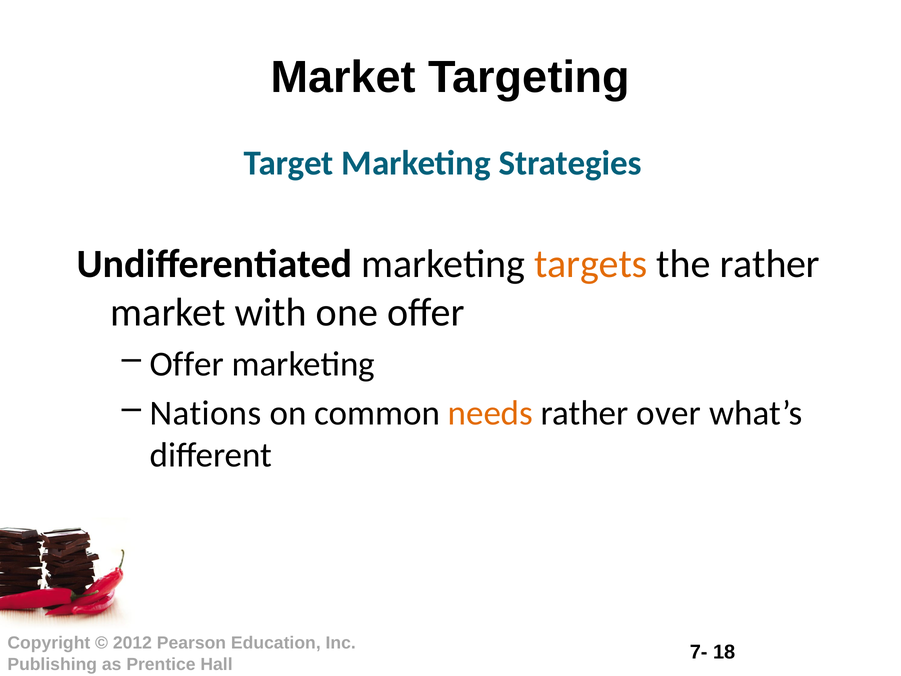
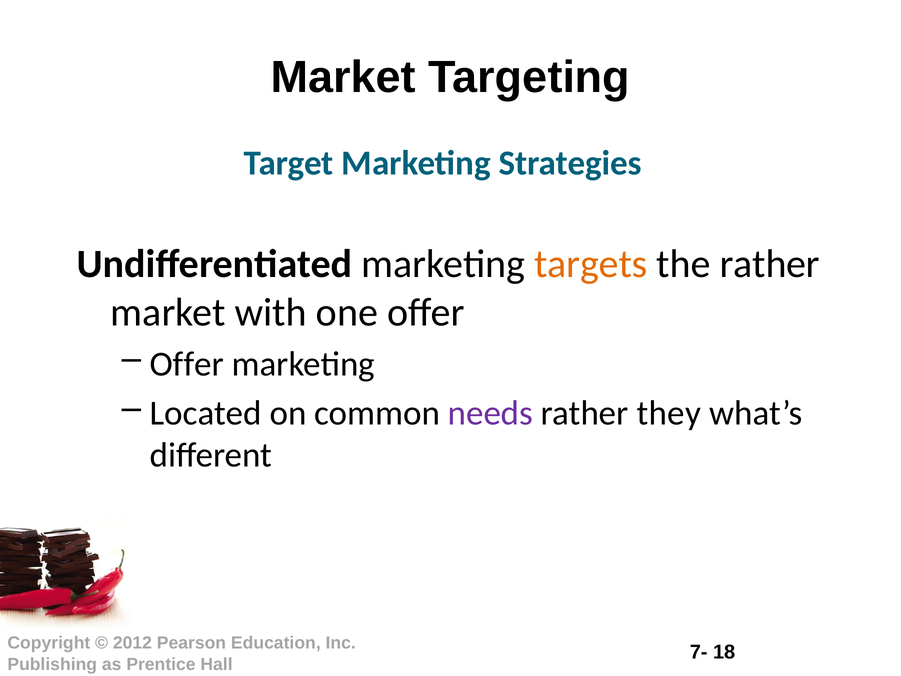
Nations: Nations -> Located (206, 413)
needs colour: orange -> purple (490, 413)
over: over -> they (669, 413)
